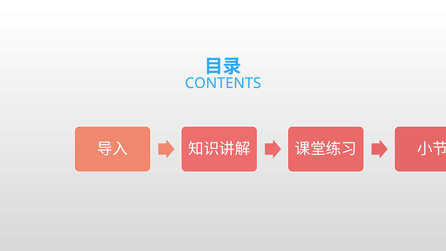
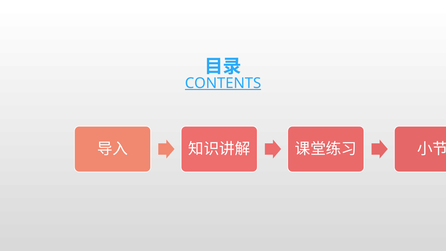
CONTENTS underline: none -> present (223, 83)
